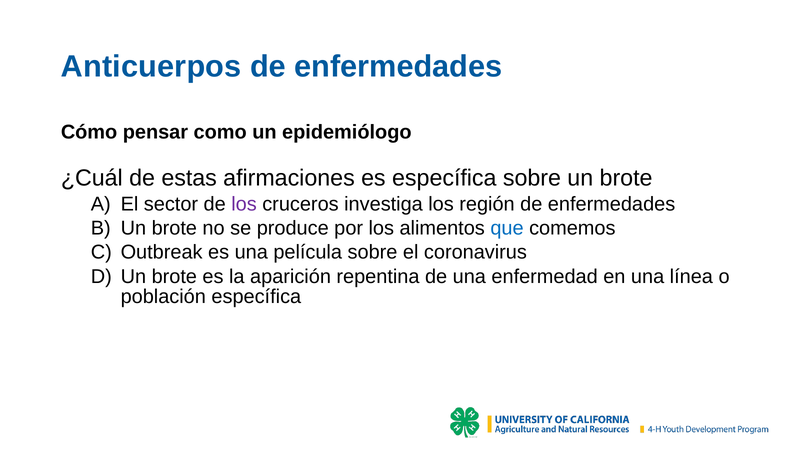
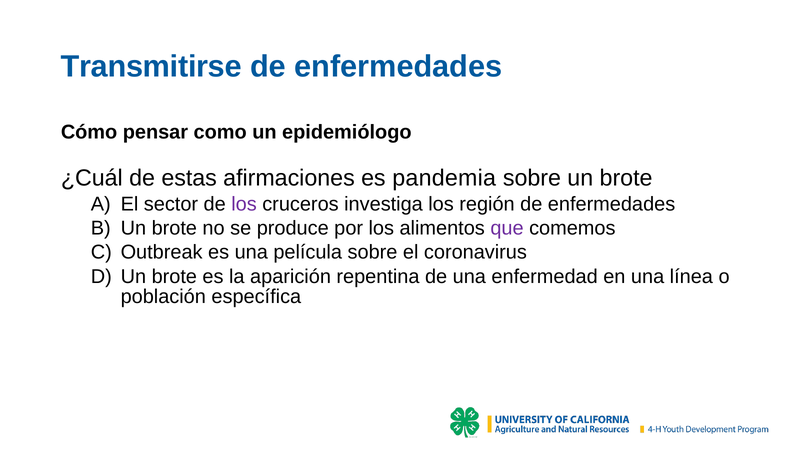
Anticuerpos: Anticuerpos -> Transmitirse (151, 66)
es específica: específica -> pandemia (444, 178)
que colour: blue -> purple (507, 228)
